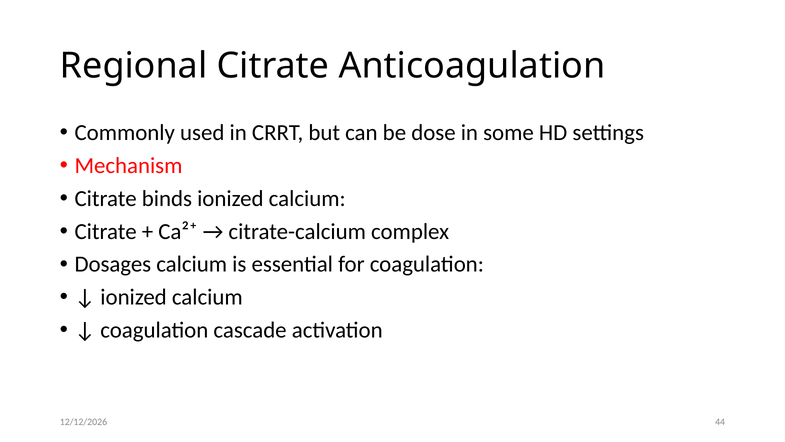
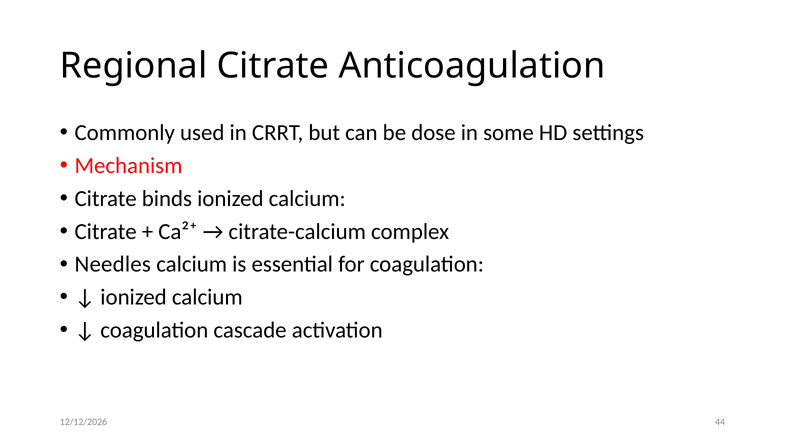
Dosages: Dosages -> Needles (113, 264)
